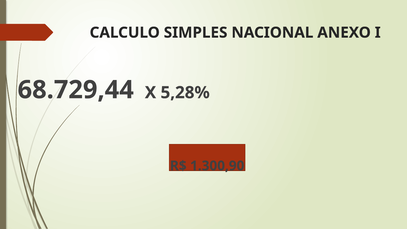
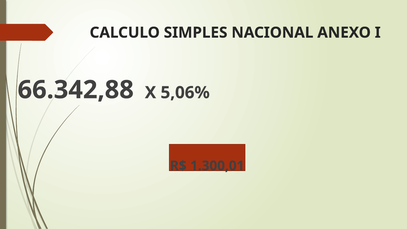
68.729,44: 68.729,44 -> 66.342,88 (76, 90)
5,28%: 5,28% -> 5,06% (185, 93)
1.300,90: 1.300,90 -> 1.300,01 (217, 166)
